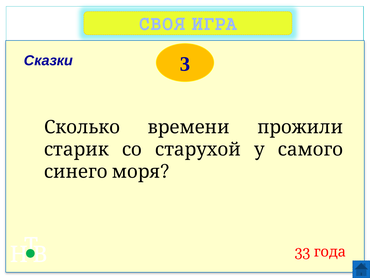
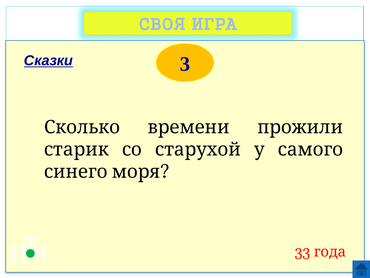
Сказки underline: none -> present (48, 61)
